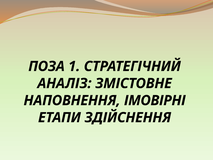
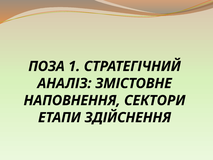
ІМОВІРНІ: ІМОВІРНІ -> СЕКТОРИ (155, 100)
